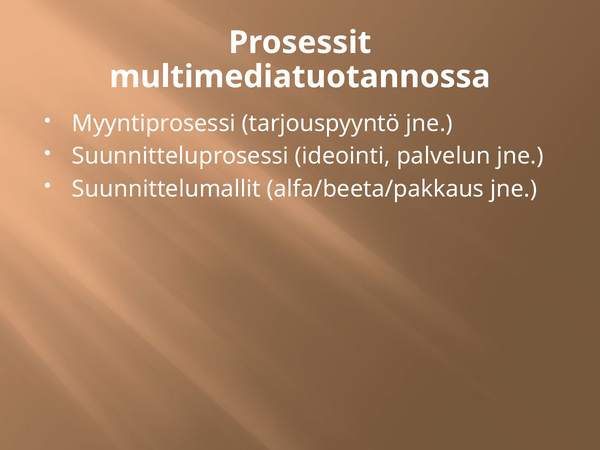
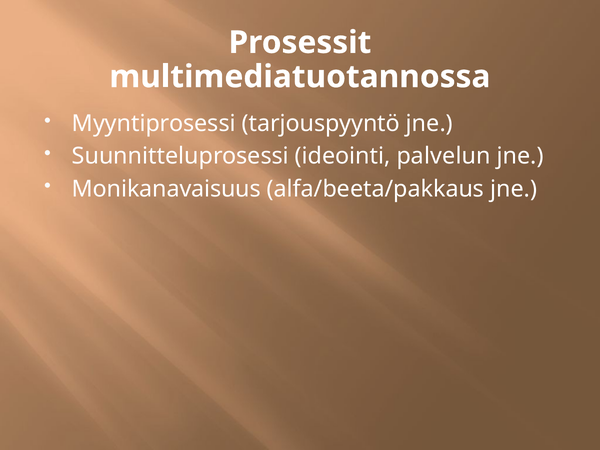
Suunnittelumallit: Suunnittelumallit -> Monikanavaisuus (166, 189)
